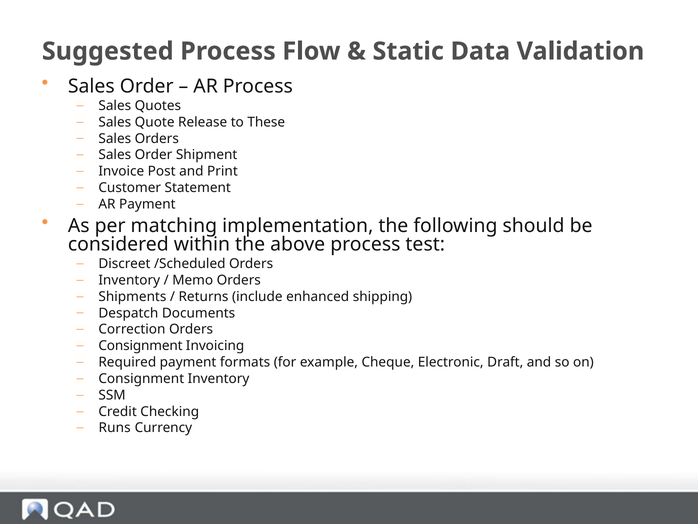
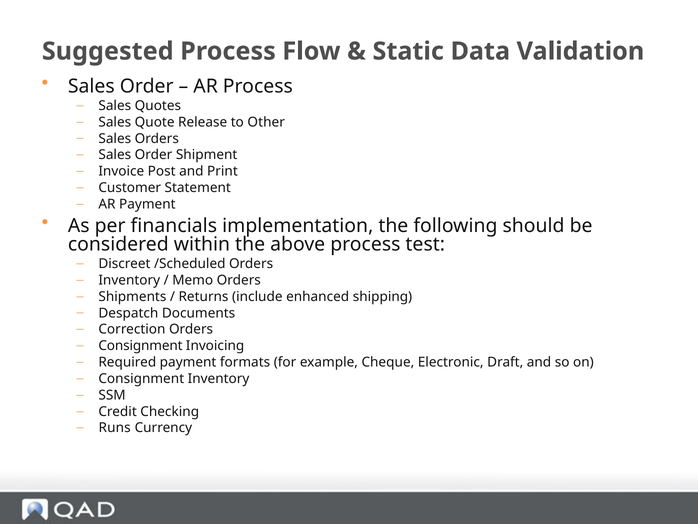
These: These -> Other (266, 122)
matching: matching -> financials (174, 225)
